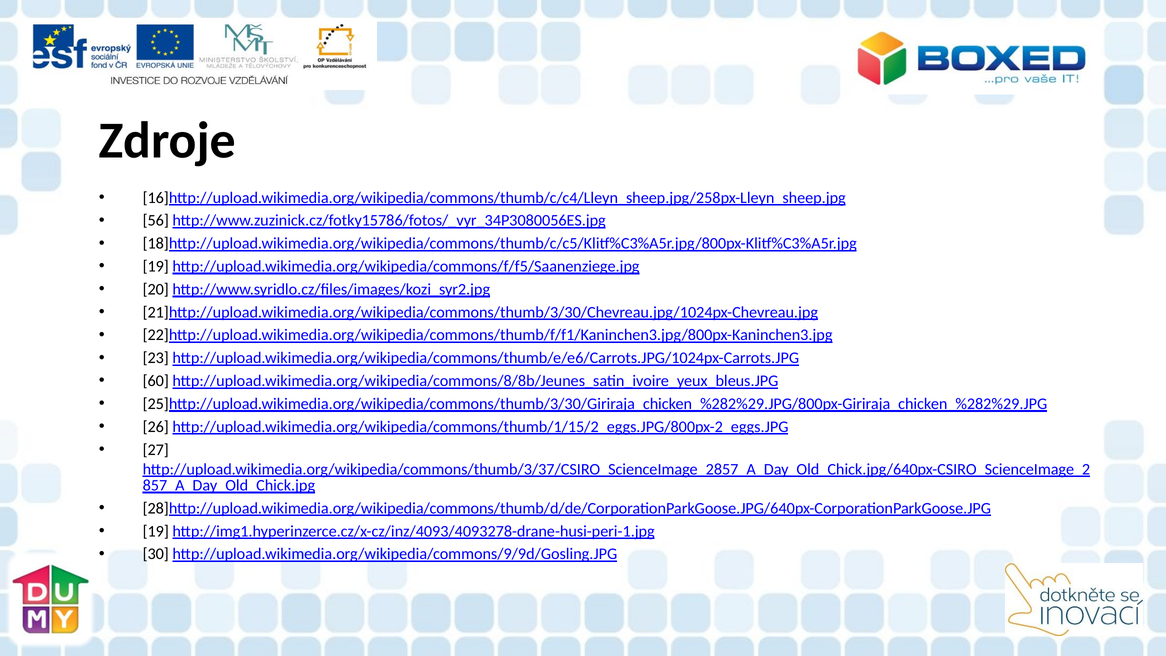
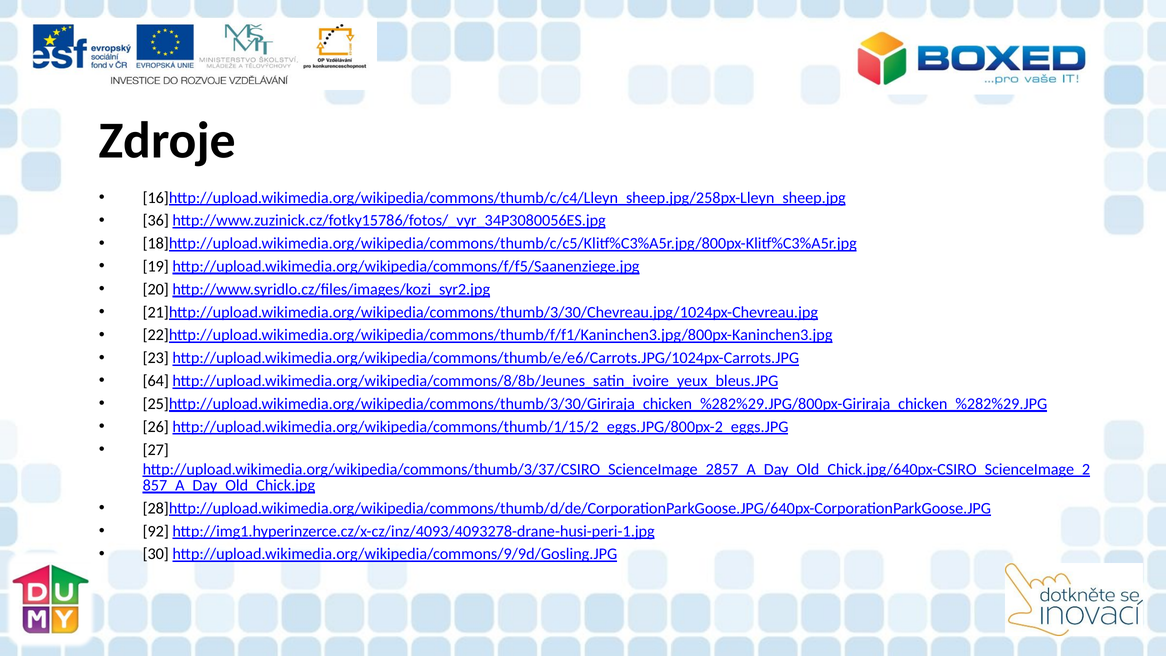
56: 56 -> 36 (156, 221)
60: 60 -> 64 (156, 381)
19: 19 -> 92 (156, 531)
